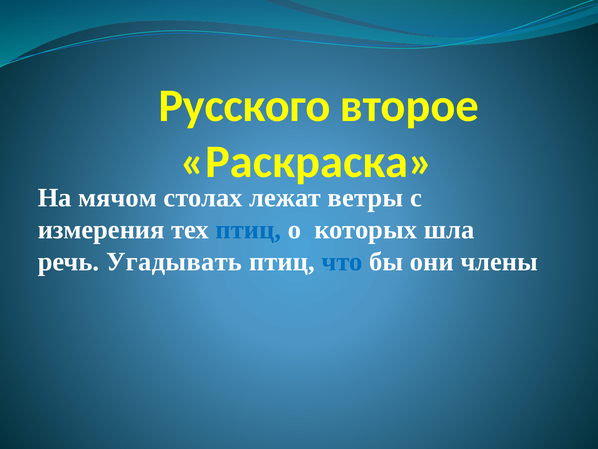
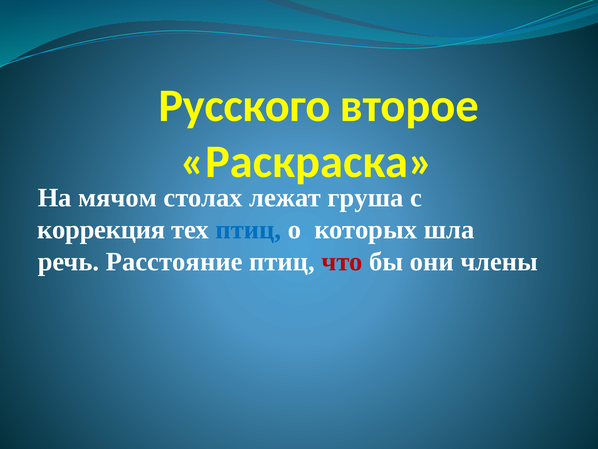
ветры: ветры -> груша (366, 198)
измерения: измерения -> коррекция (101, 230)
Угадывать: Угадывать -> Расстояние (174, 261)
что colour: blue -> red (342, 261)
